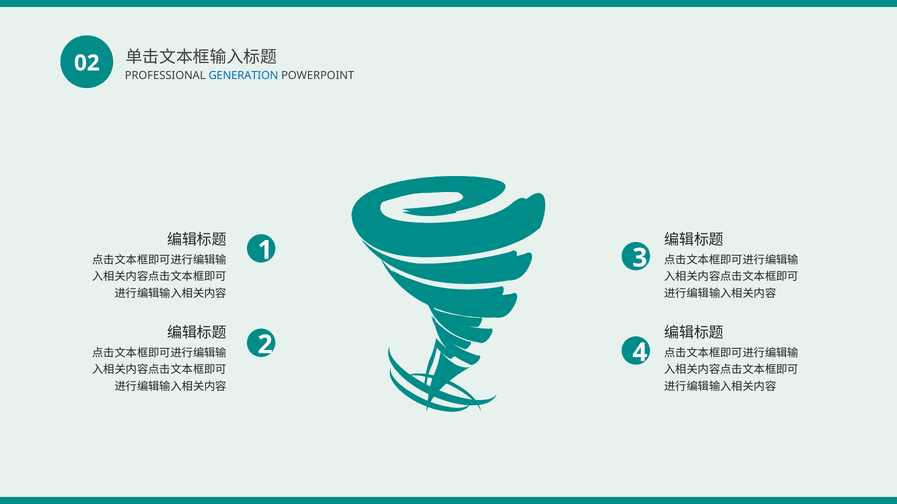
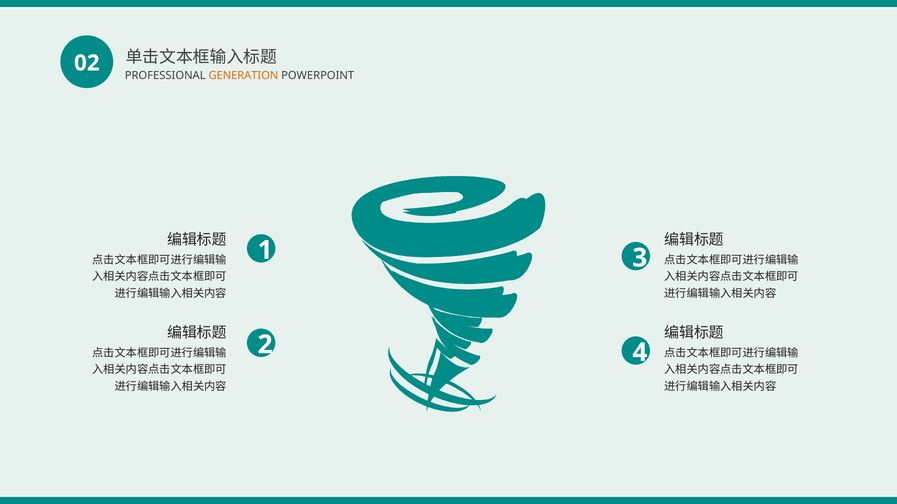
GENERATION colour: blue -> orange (243, 76)
